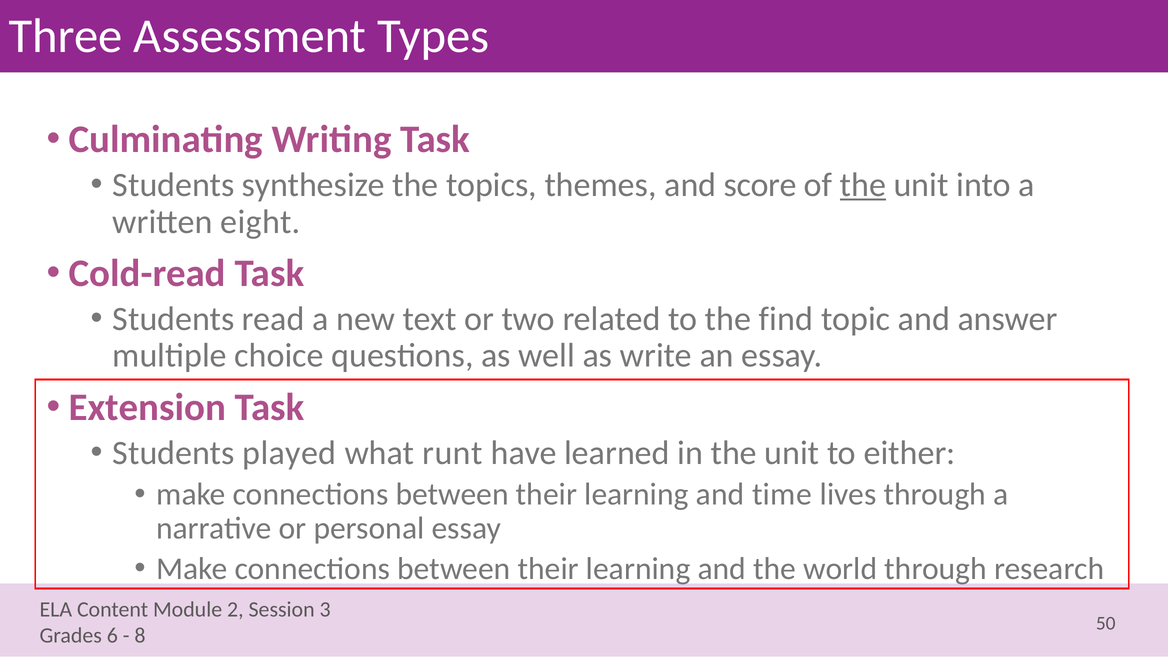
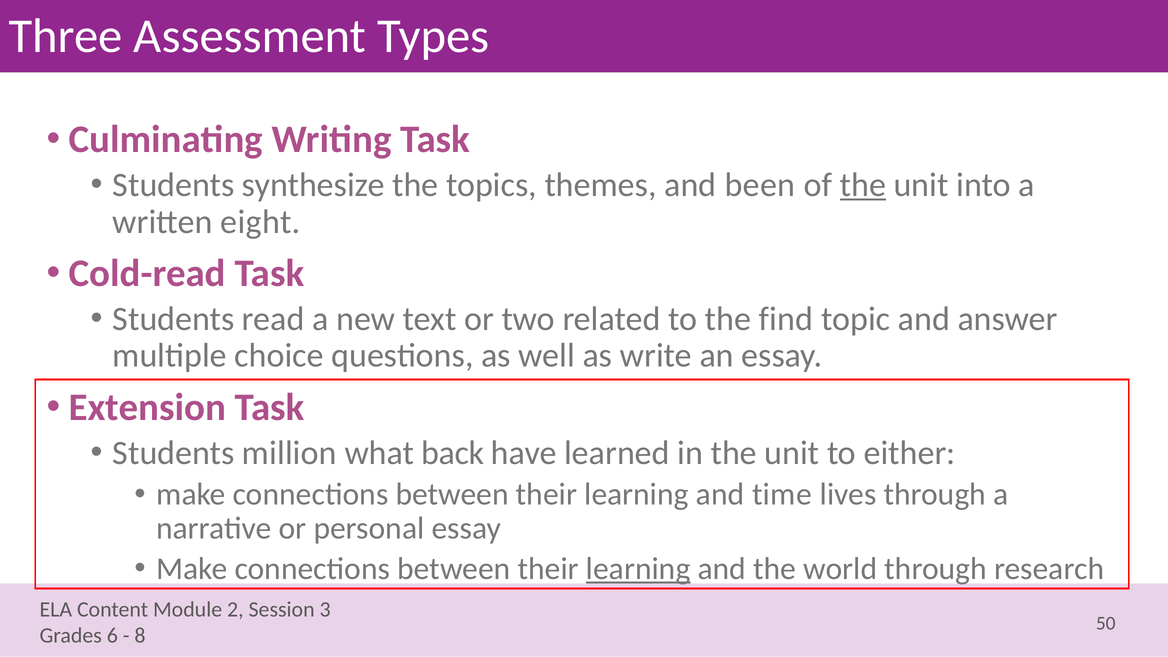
score: score -> been (760, 185)
played: played -> million (289, 453)
runt: runt -> back (453, 453)
learning underline: none -> present (638, 569)
